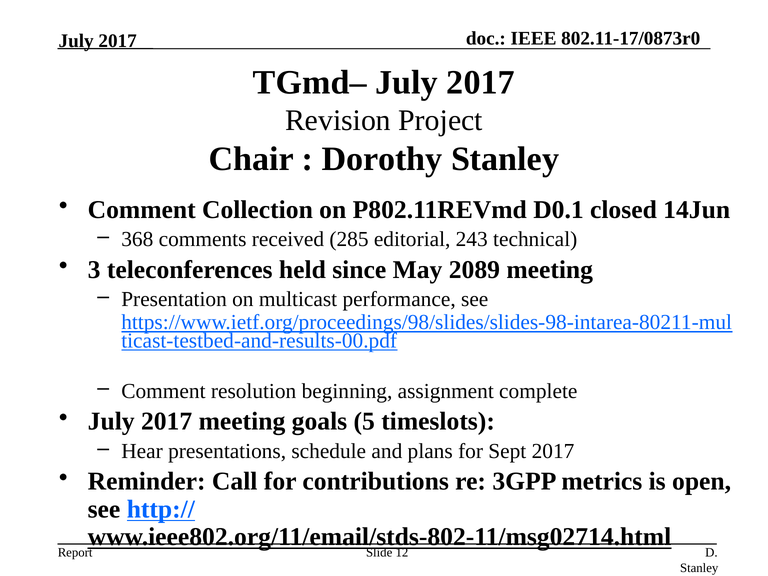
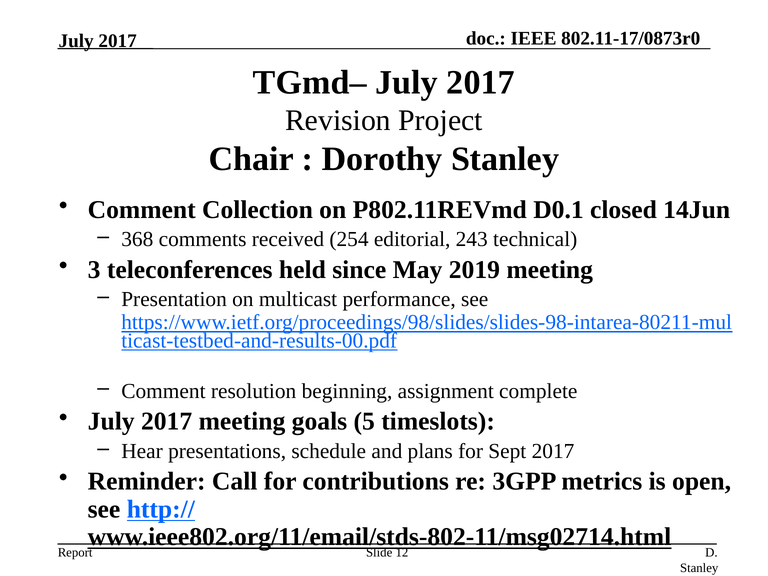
285: 285 -> 254 (349, 239)
2089: 2089 -> 2019 (474, 270)
